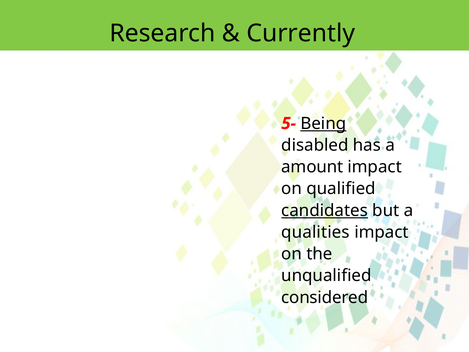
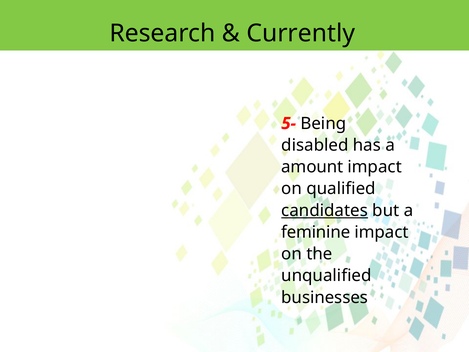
Being underline: present -> none (323, 123)
qualities: qualities -> feminine (316, 232)
considered: considered -> businesses (325, 297)
